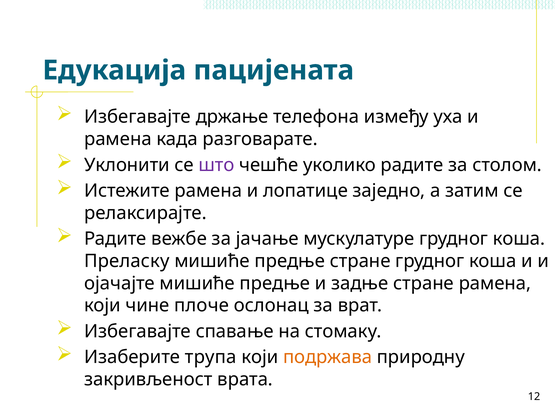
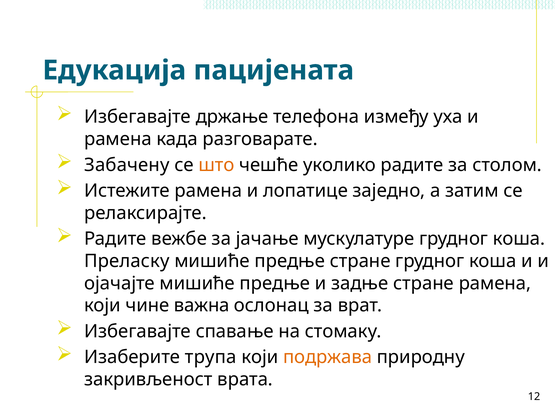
Уклонити: Уклонити -> Забачену (127, 165)
што colour: purple -> orange (216, 165)
плоче: плоче -> важна (202, 306)
